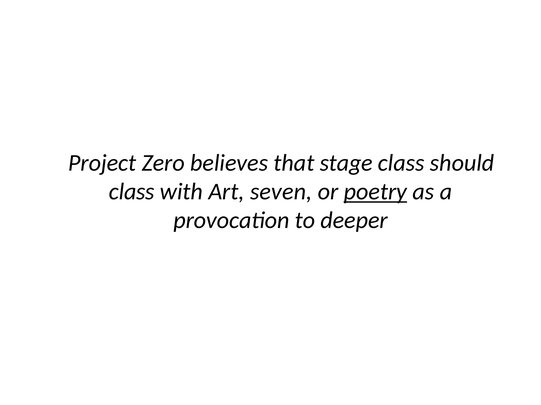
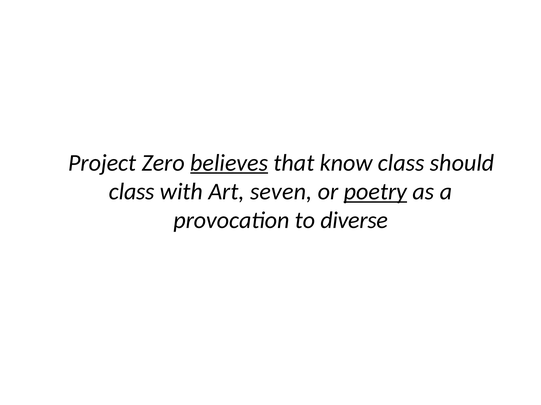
believes underline: none -> present (229, 163)
stage: stage -> know (346, 163)
deeper: deeper -> diverse (354, 221)
